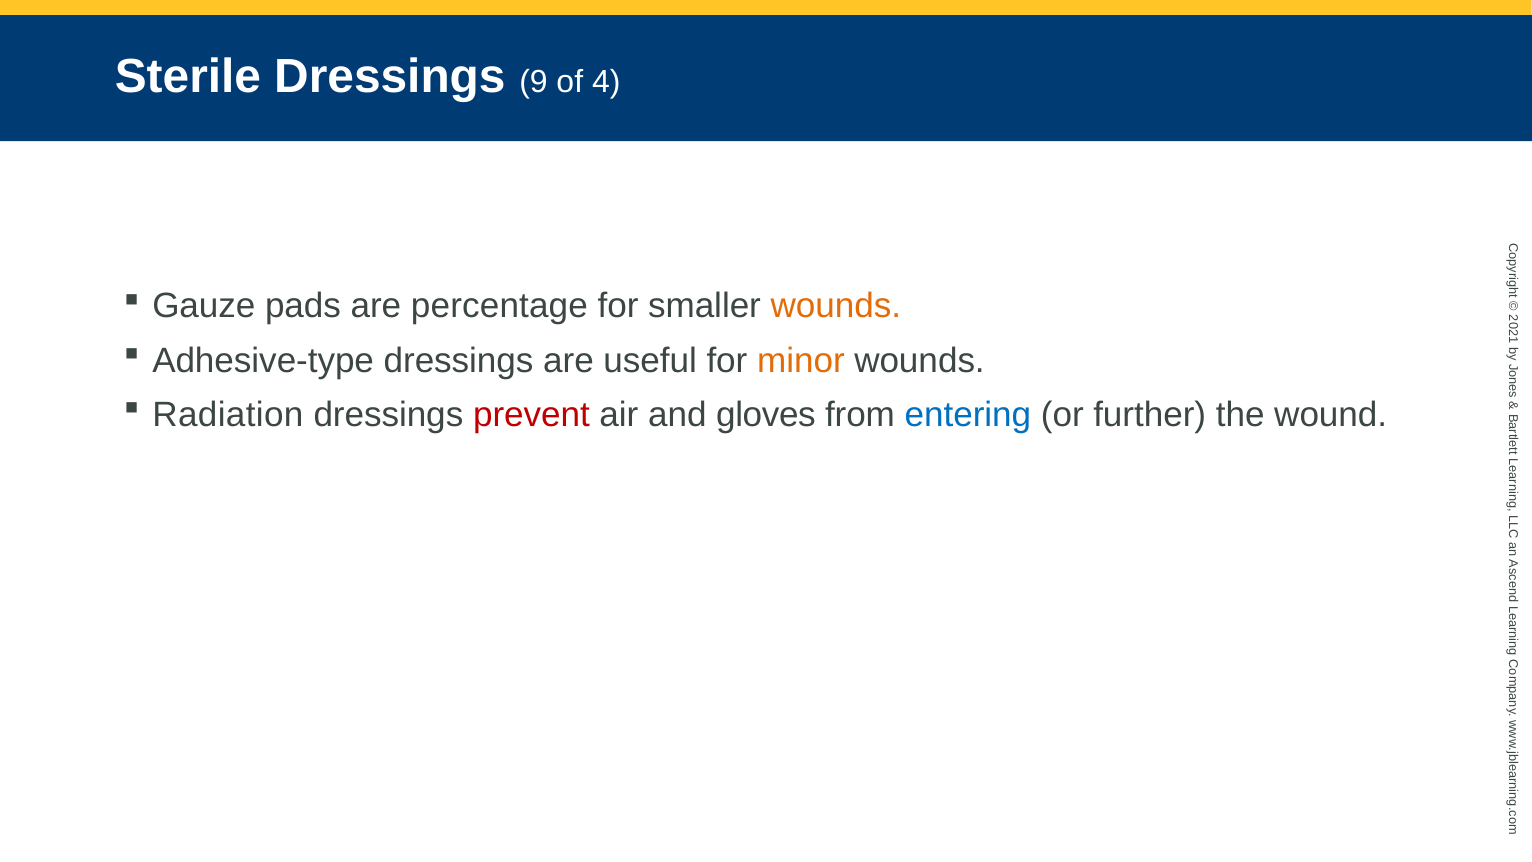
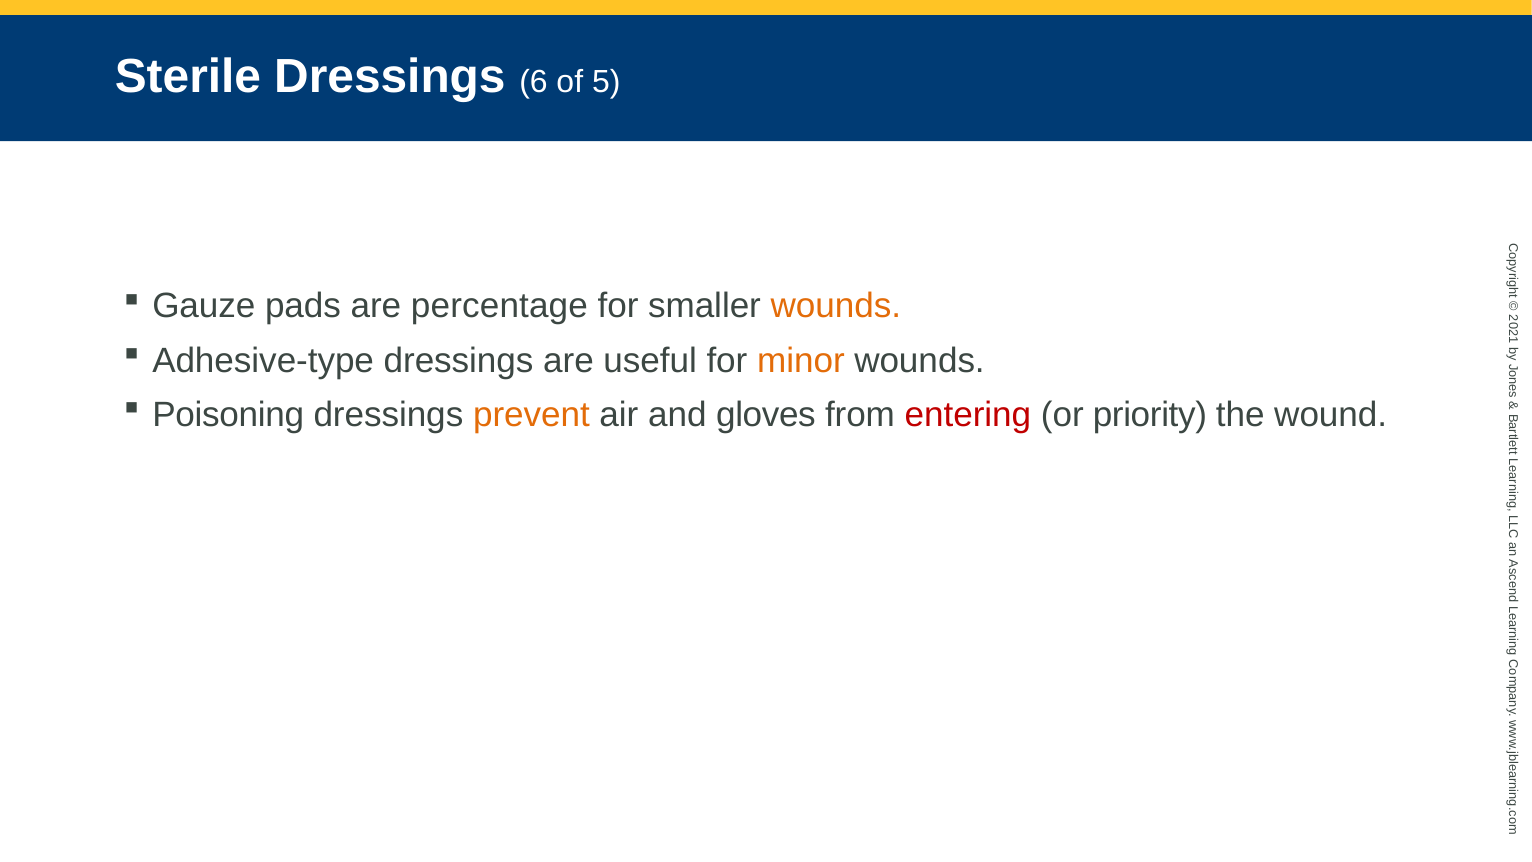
9: 9 -> 6 (534, 82)
4: 4 -> 5 (606, 82)
Radiation: Radiation -> Poisoning (228, 415)
prevent colour: red -> orange (531, 415)
entering colour: blue -> red (968, 415)
further: further -> priority (1150, 415)
